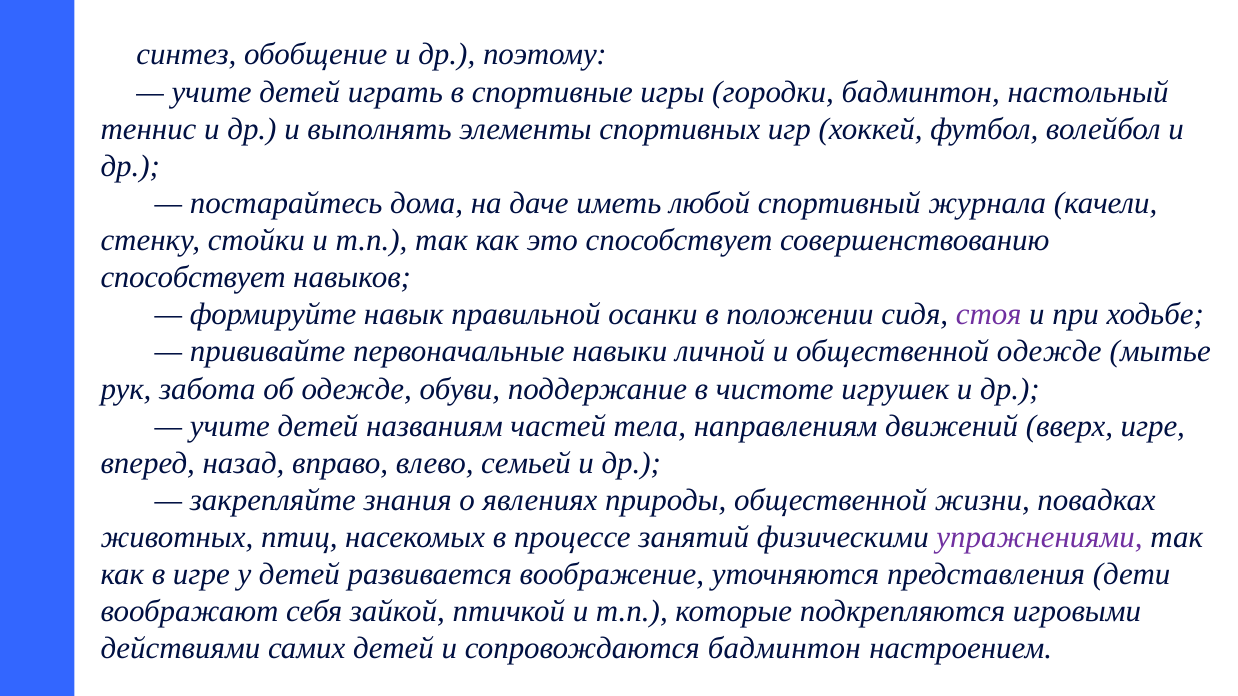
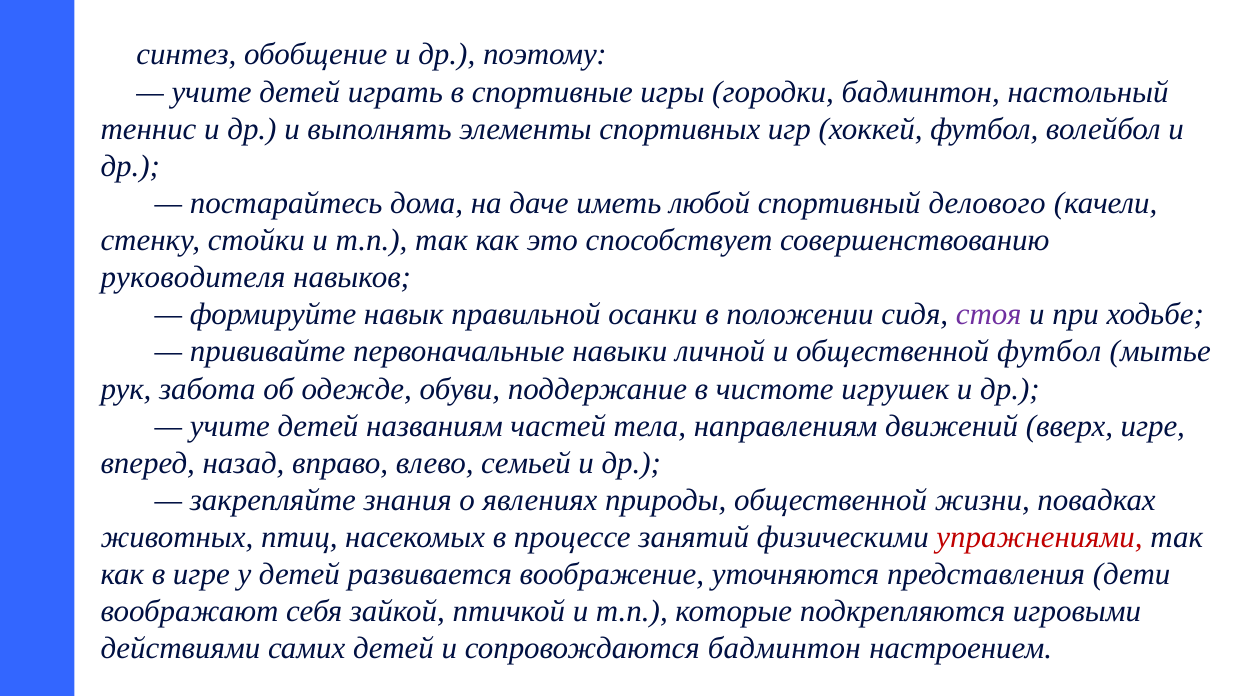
журнала: журнала -> делового (987, 203)
способствует: способствует -> руководителя (193, 278)
общественной одежде: одежде -> футбол (1049, 352)
упражнениями colour: purple -> red (1040, 538)
